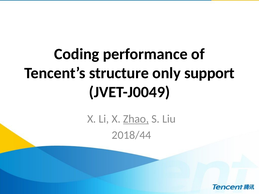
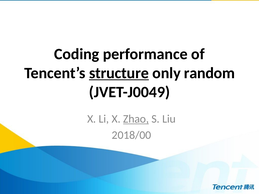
structure underline: none -> present (119, 73)
support: support -> random (209, 73)
2018/44: 2018/44 -> 2018/00 (131, 135)
